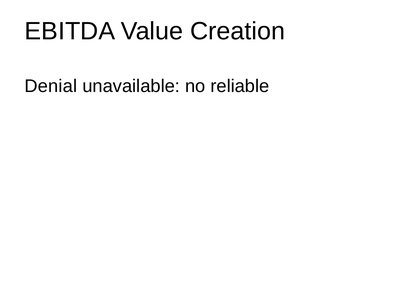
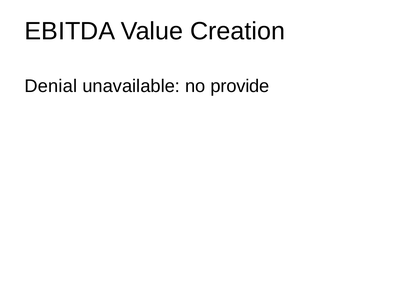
reliable: reliable -> provide (240, 86)
